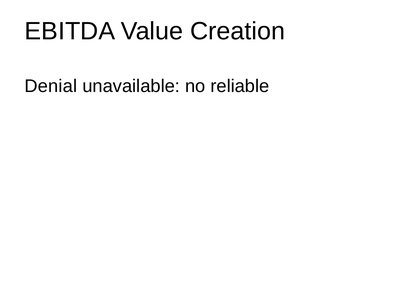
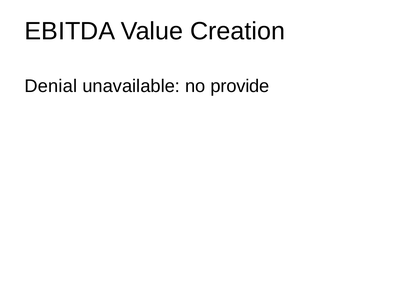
reliable: reliable -> provide (240, 86)
